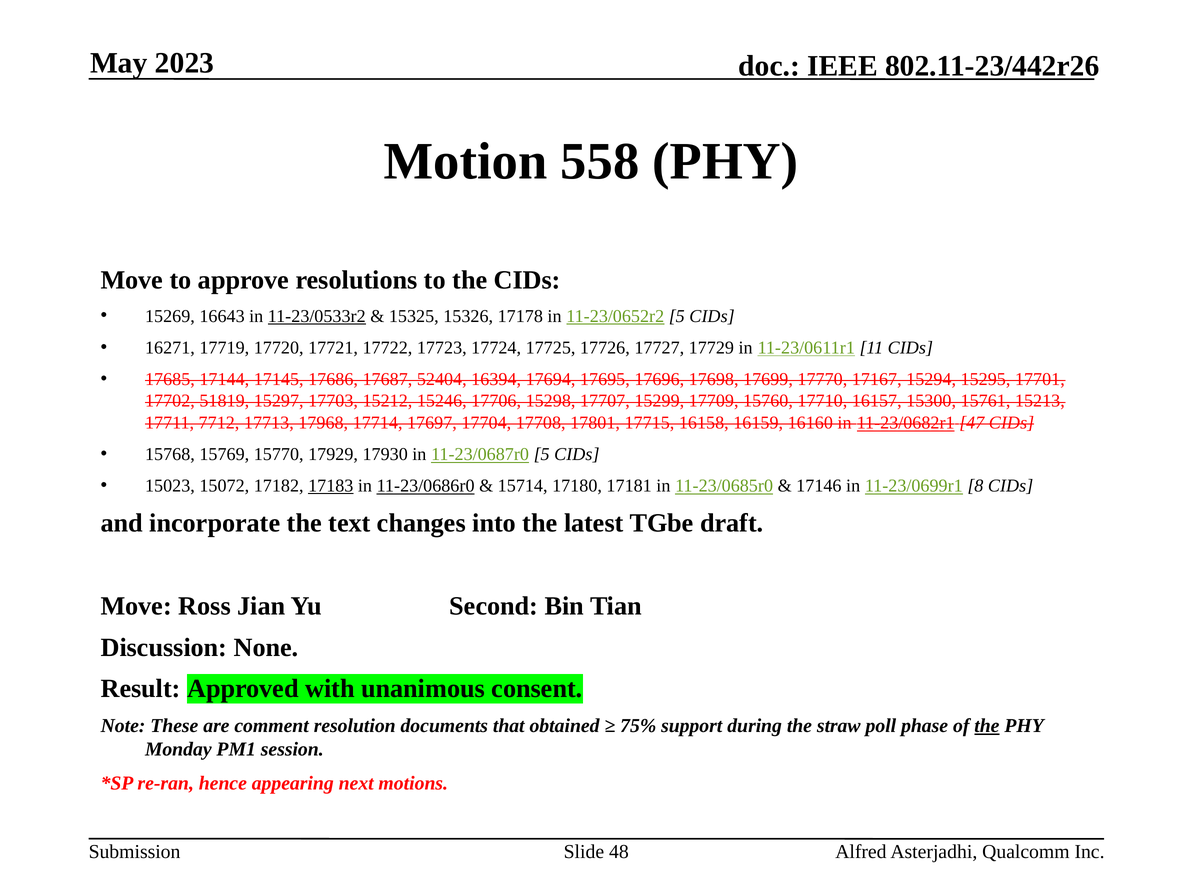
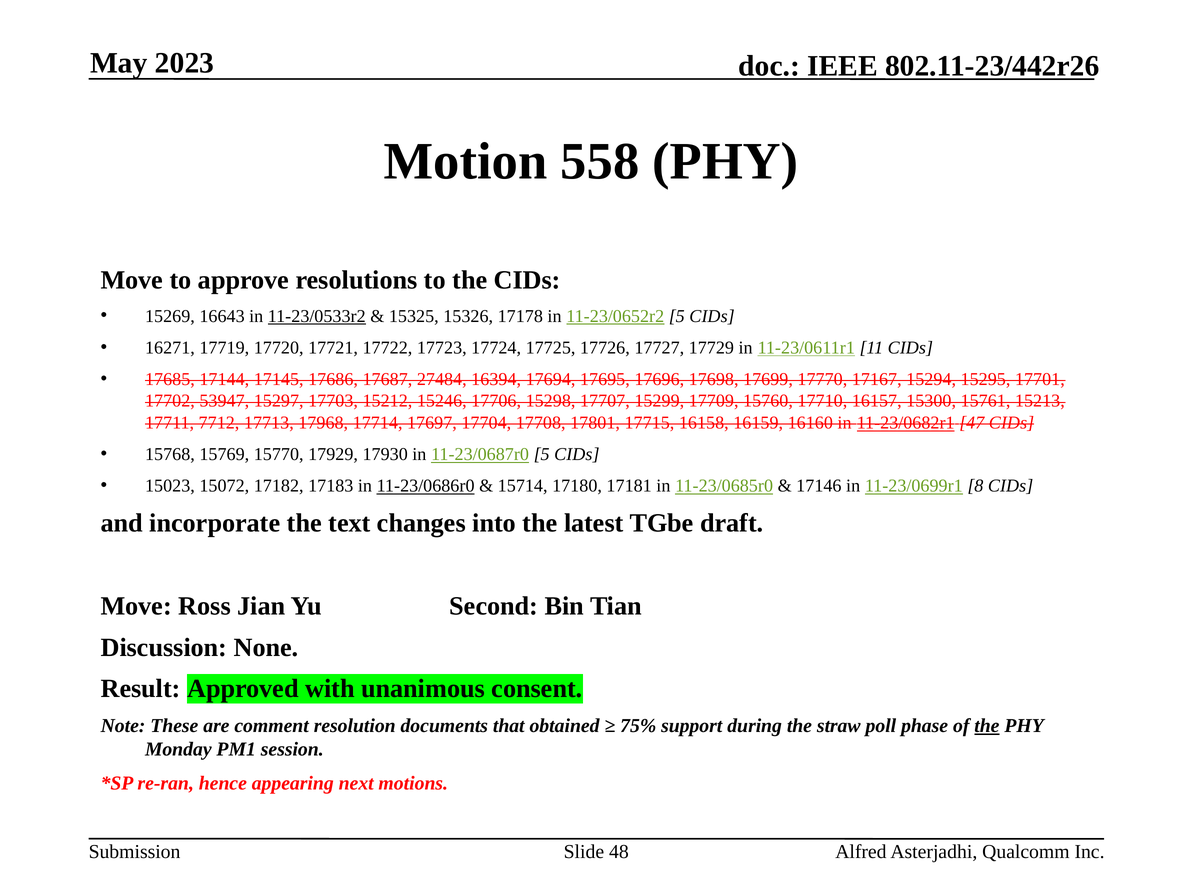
52404: 52404 -> 27484 (442, 379)
51819: 51819 -> 53947 (224, 401)
17183 underline: present -> none (331, 485)
